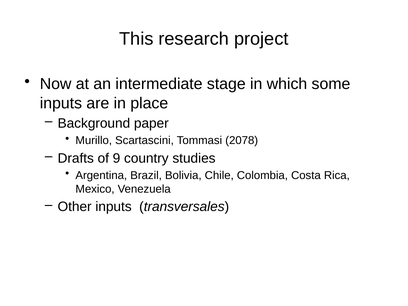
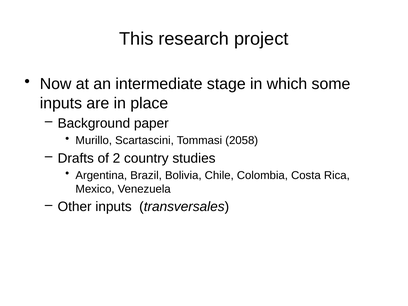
2078: 2078 -> 2058 (242, 140)
9: 9 -> 2 (117, 158)
